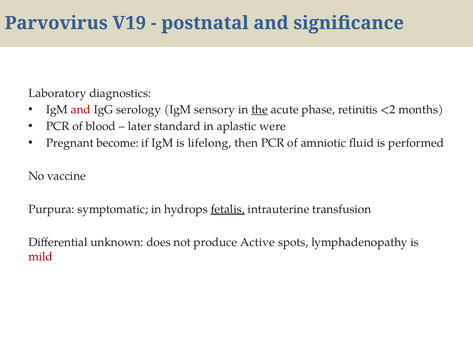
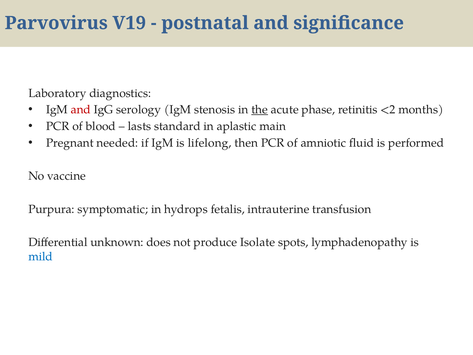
sensory: sensory -> stenosis (215, 110)
later: later -> lasts (140, 126)
were: were -> main (273, 126)
become: become -> needed (117, 143)
fetalis underline: present -> none (228, 209)
Active: Active -> Isolate (258, 242)
mild colour: red -> blue (41, 256)
